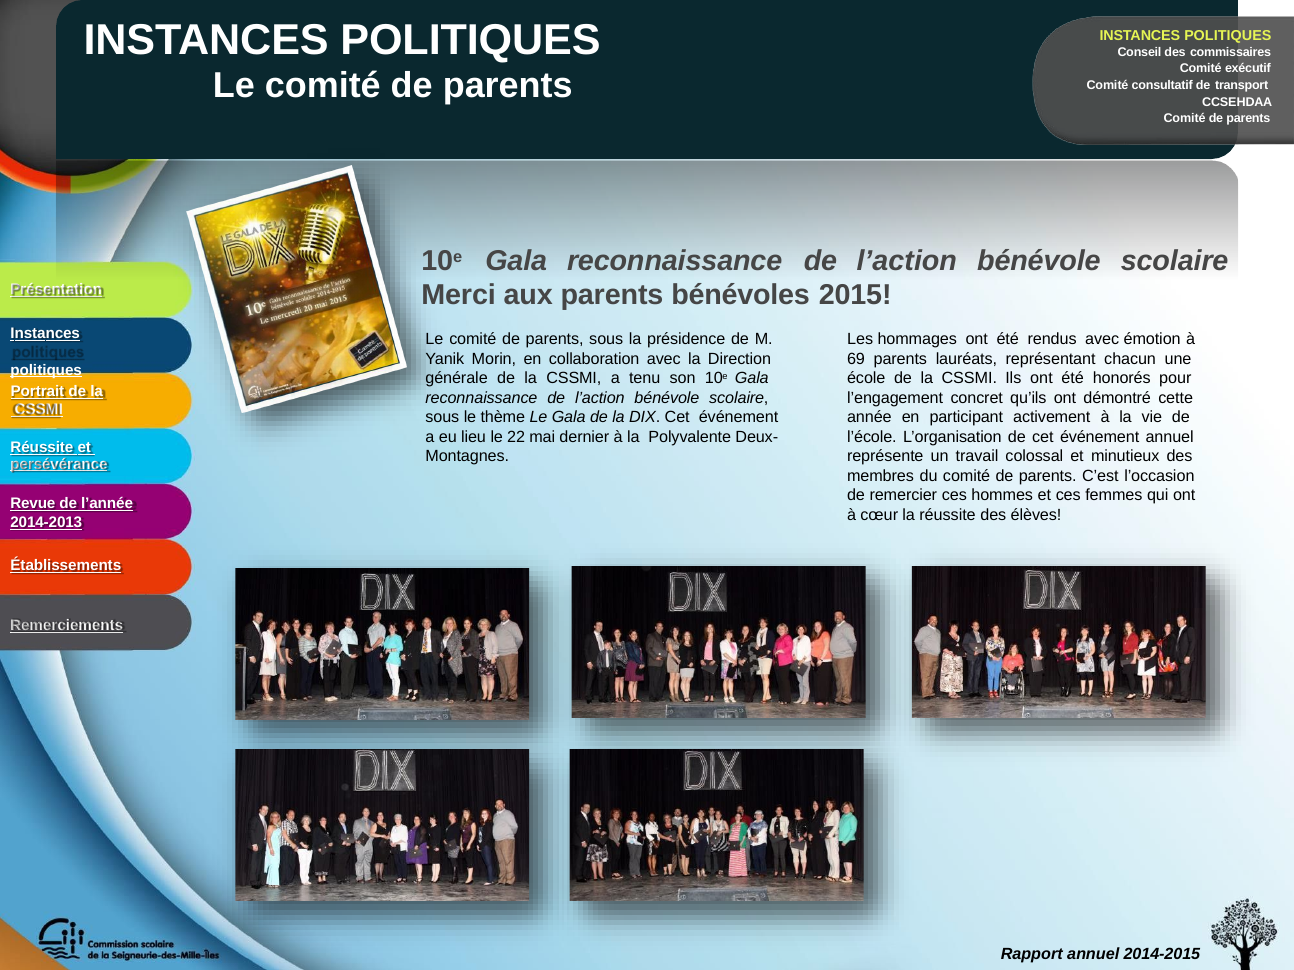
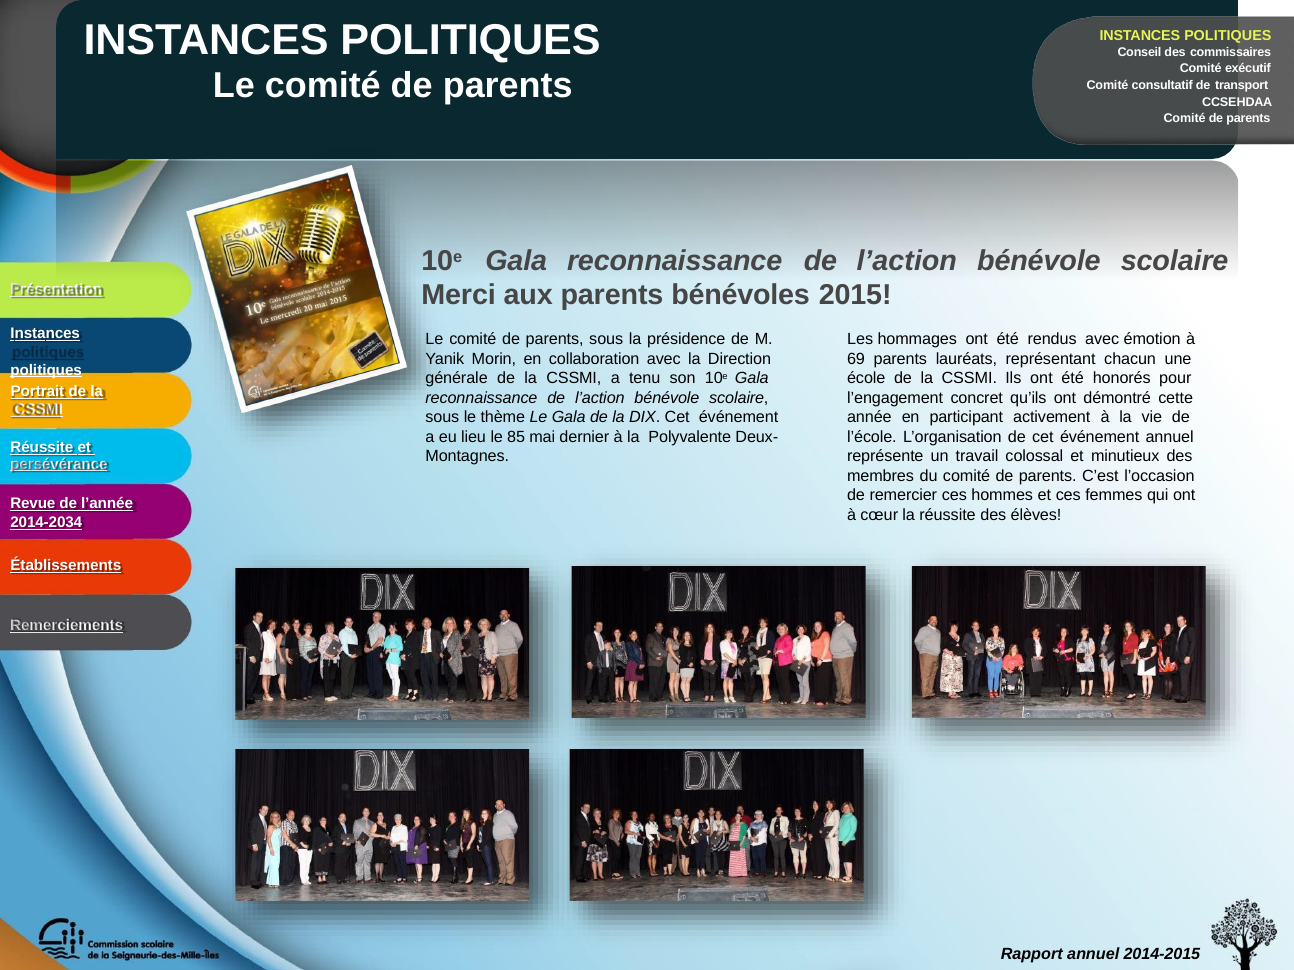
22: 22 -> 85 (516, 437)
2014-2013: 2014-2013 -> 2014-2034 (46, 522)
